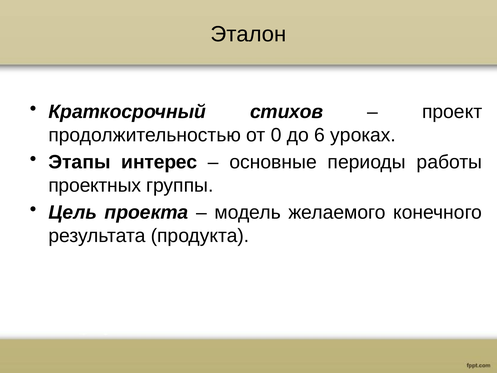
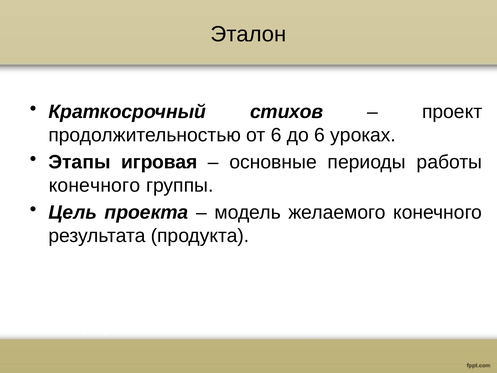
от 0: 0 -> 6 (276, 135)
интерес: интерес -> игровая (159, 162)
проектных: проектных -> конечного (95, 185)
